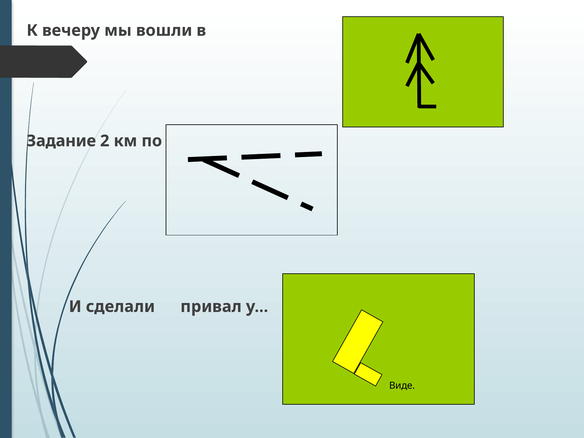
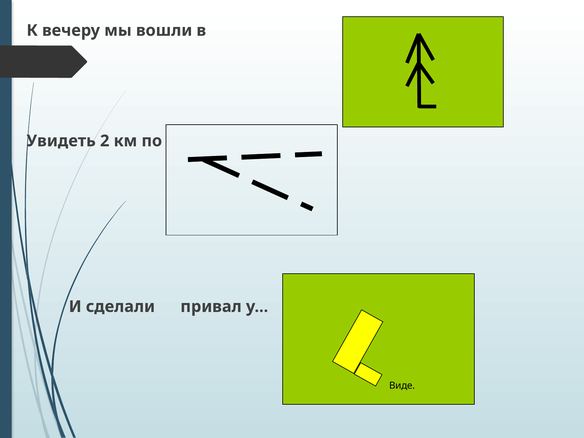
Задание: Задание -> Увидеть (61, 141)
